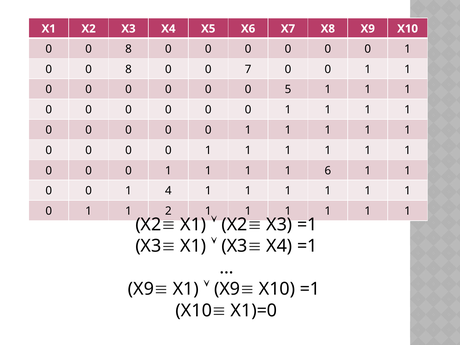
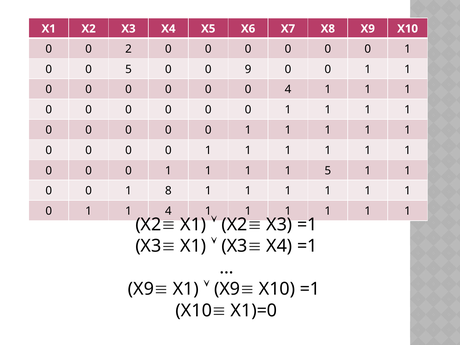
8: 8 -> 2 (128, 49)
8: 8 -> 5 (128, 69)
7: 7 -> 9 (248, 69)
0 5: 5 -> 4 (288, 90)
1 6: 6 -> 5 (328, 171)
4: 4 -> 8 (168, 191)
1 2: 2 -> 4 (168, 211)
